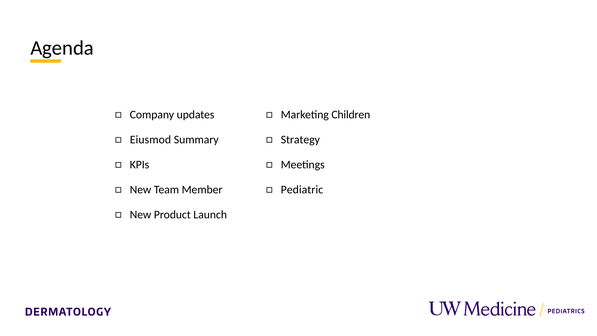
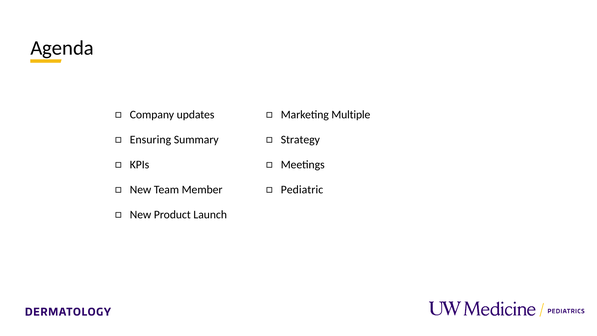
Children: Children -> Multiple (351, 114)
Eiusmod: Eiusmod -> Ensuring (150, 140)
